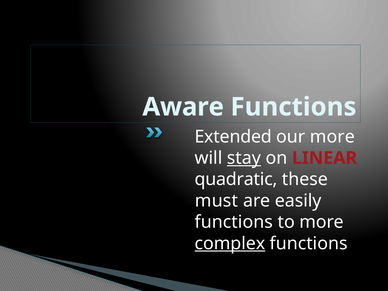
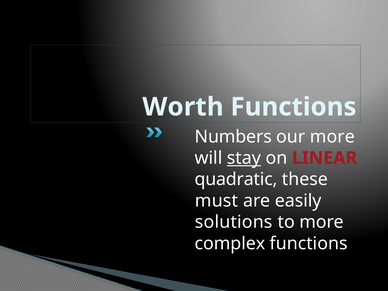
Aware: Aware -> Worth (183, 107)
Extended: Extended -> Numbers (233, 137)
functions: functions -> solutions (234, 222)
complex underline: present -> none (230, 243)
